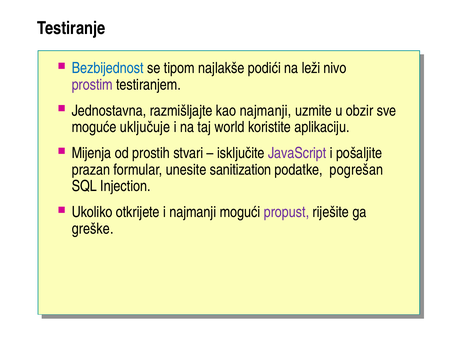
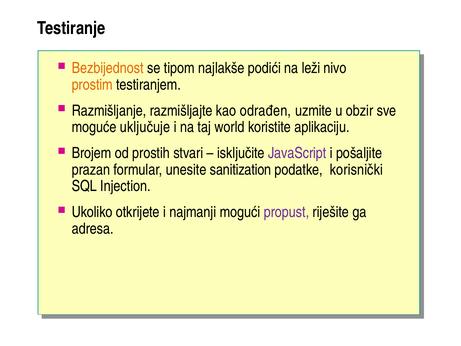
Bezbijednost colour: blue -> orange (108, 68)
prostim colour: purple -> orange (92, 85)
Jednostavna: Jednostavna -> Razmišljanje (109, 111)
kao najmanji: najmanji -> odrađen (266, 111)
Mijenja: Mijenja -> Brojem (92, 153)
pogrešan: pogrešan -> korisnički (356, 170)
greške: greške -> adresa (93, 229)
